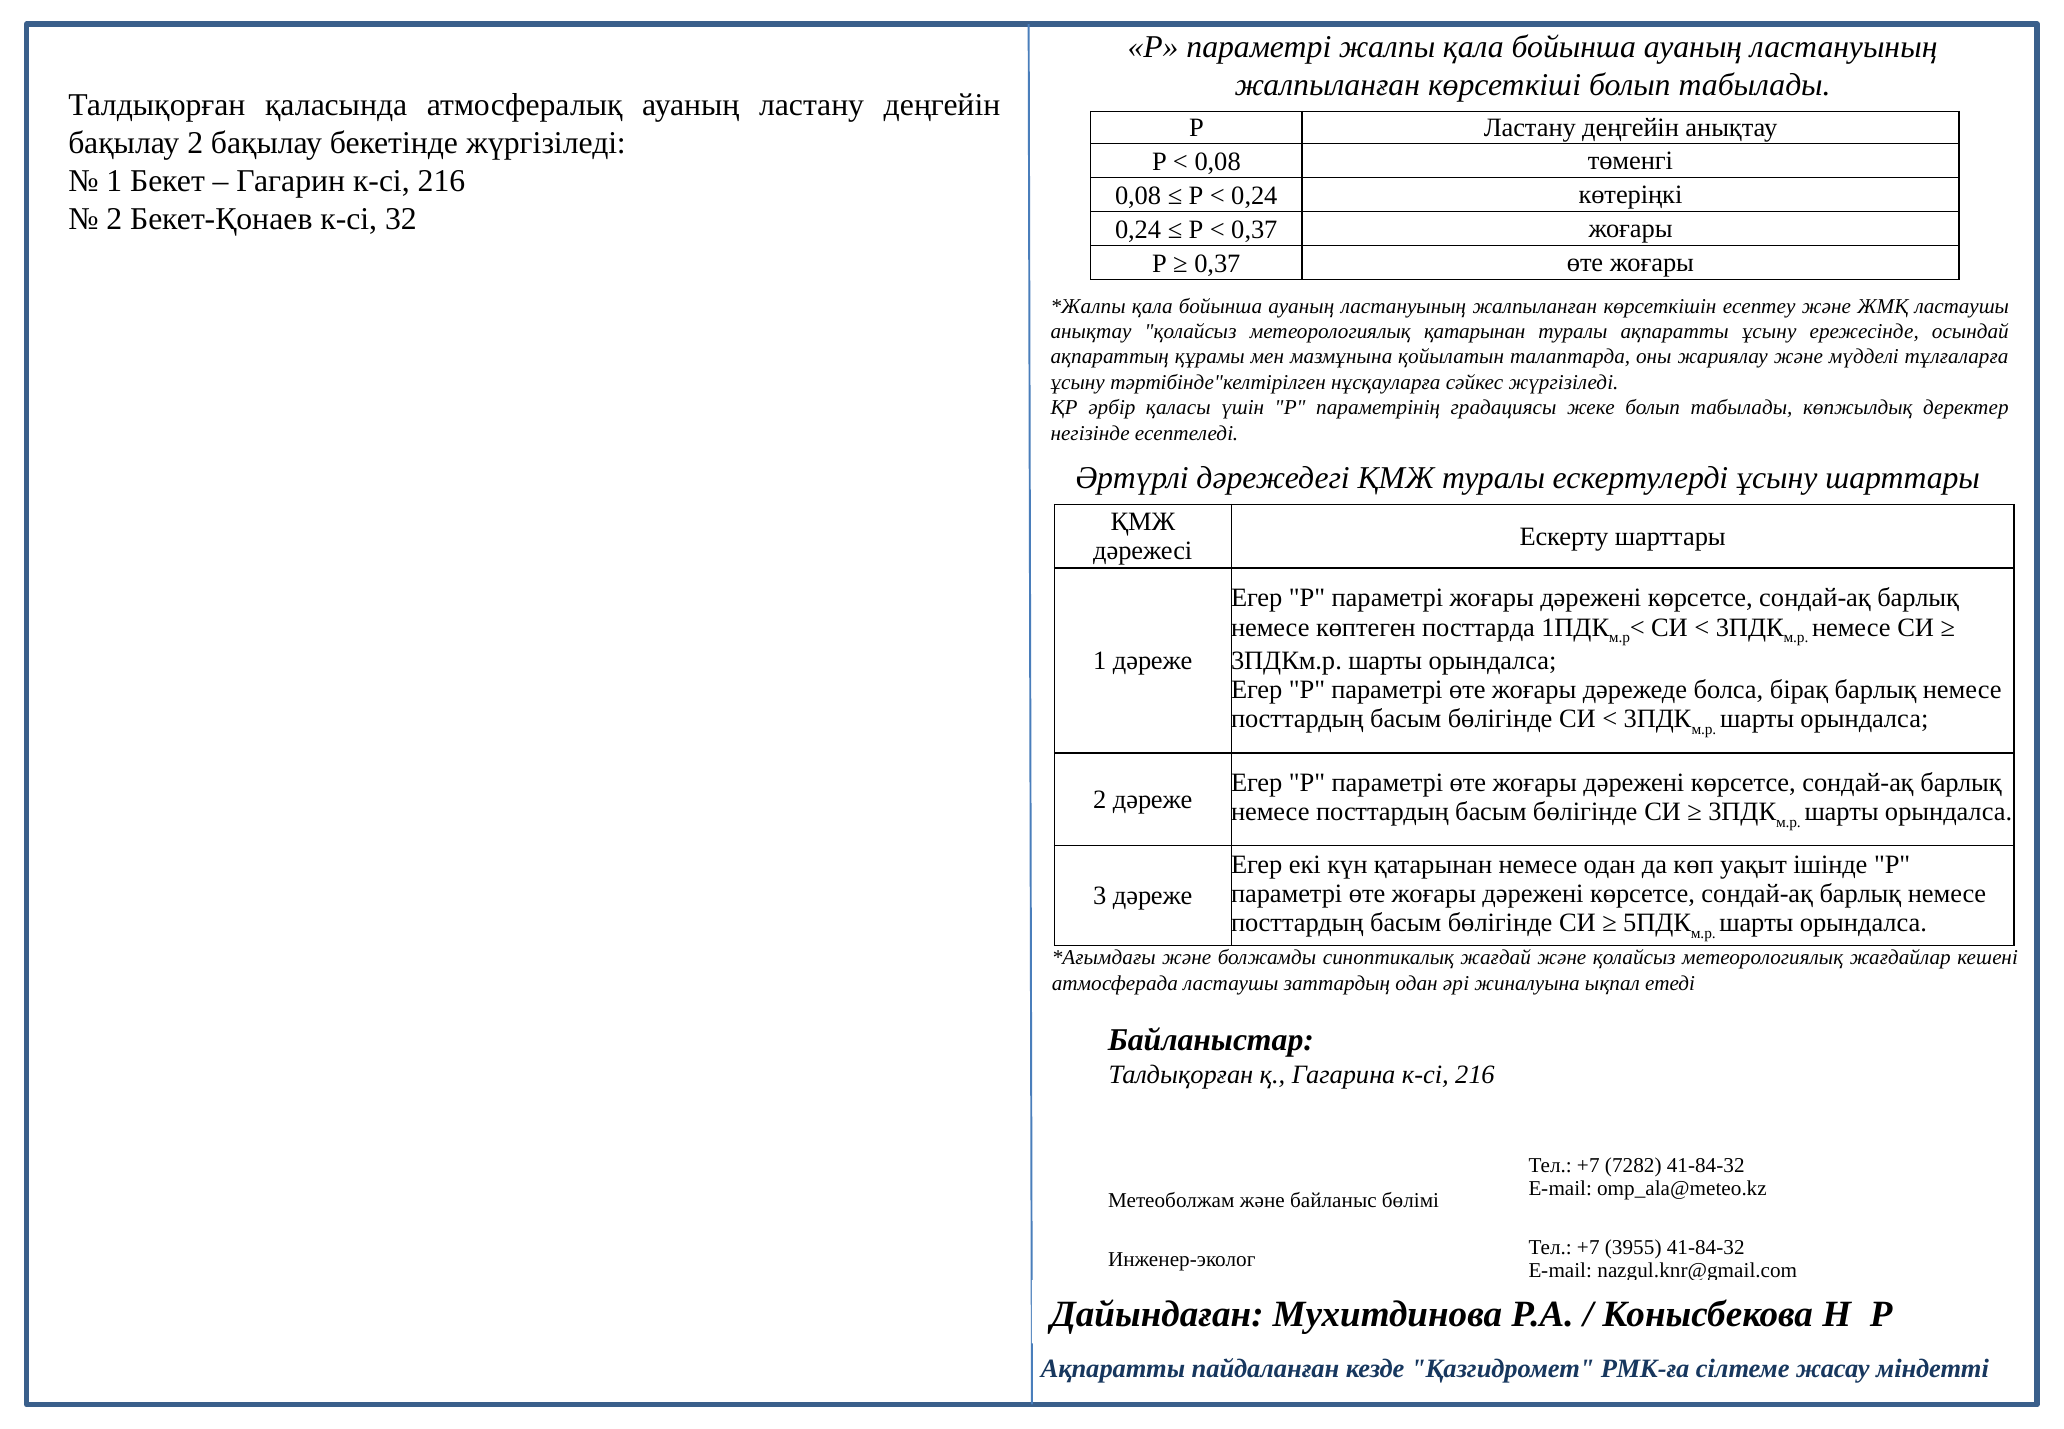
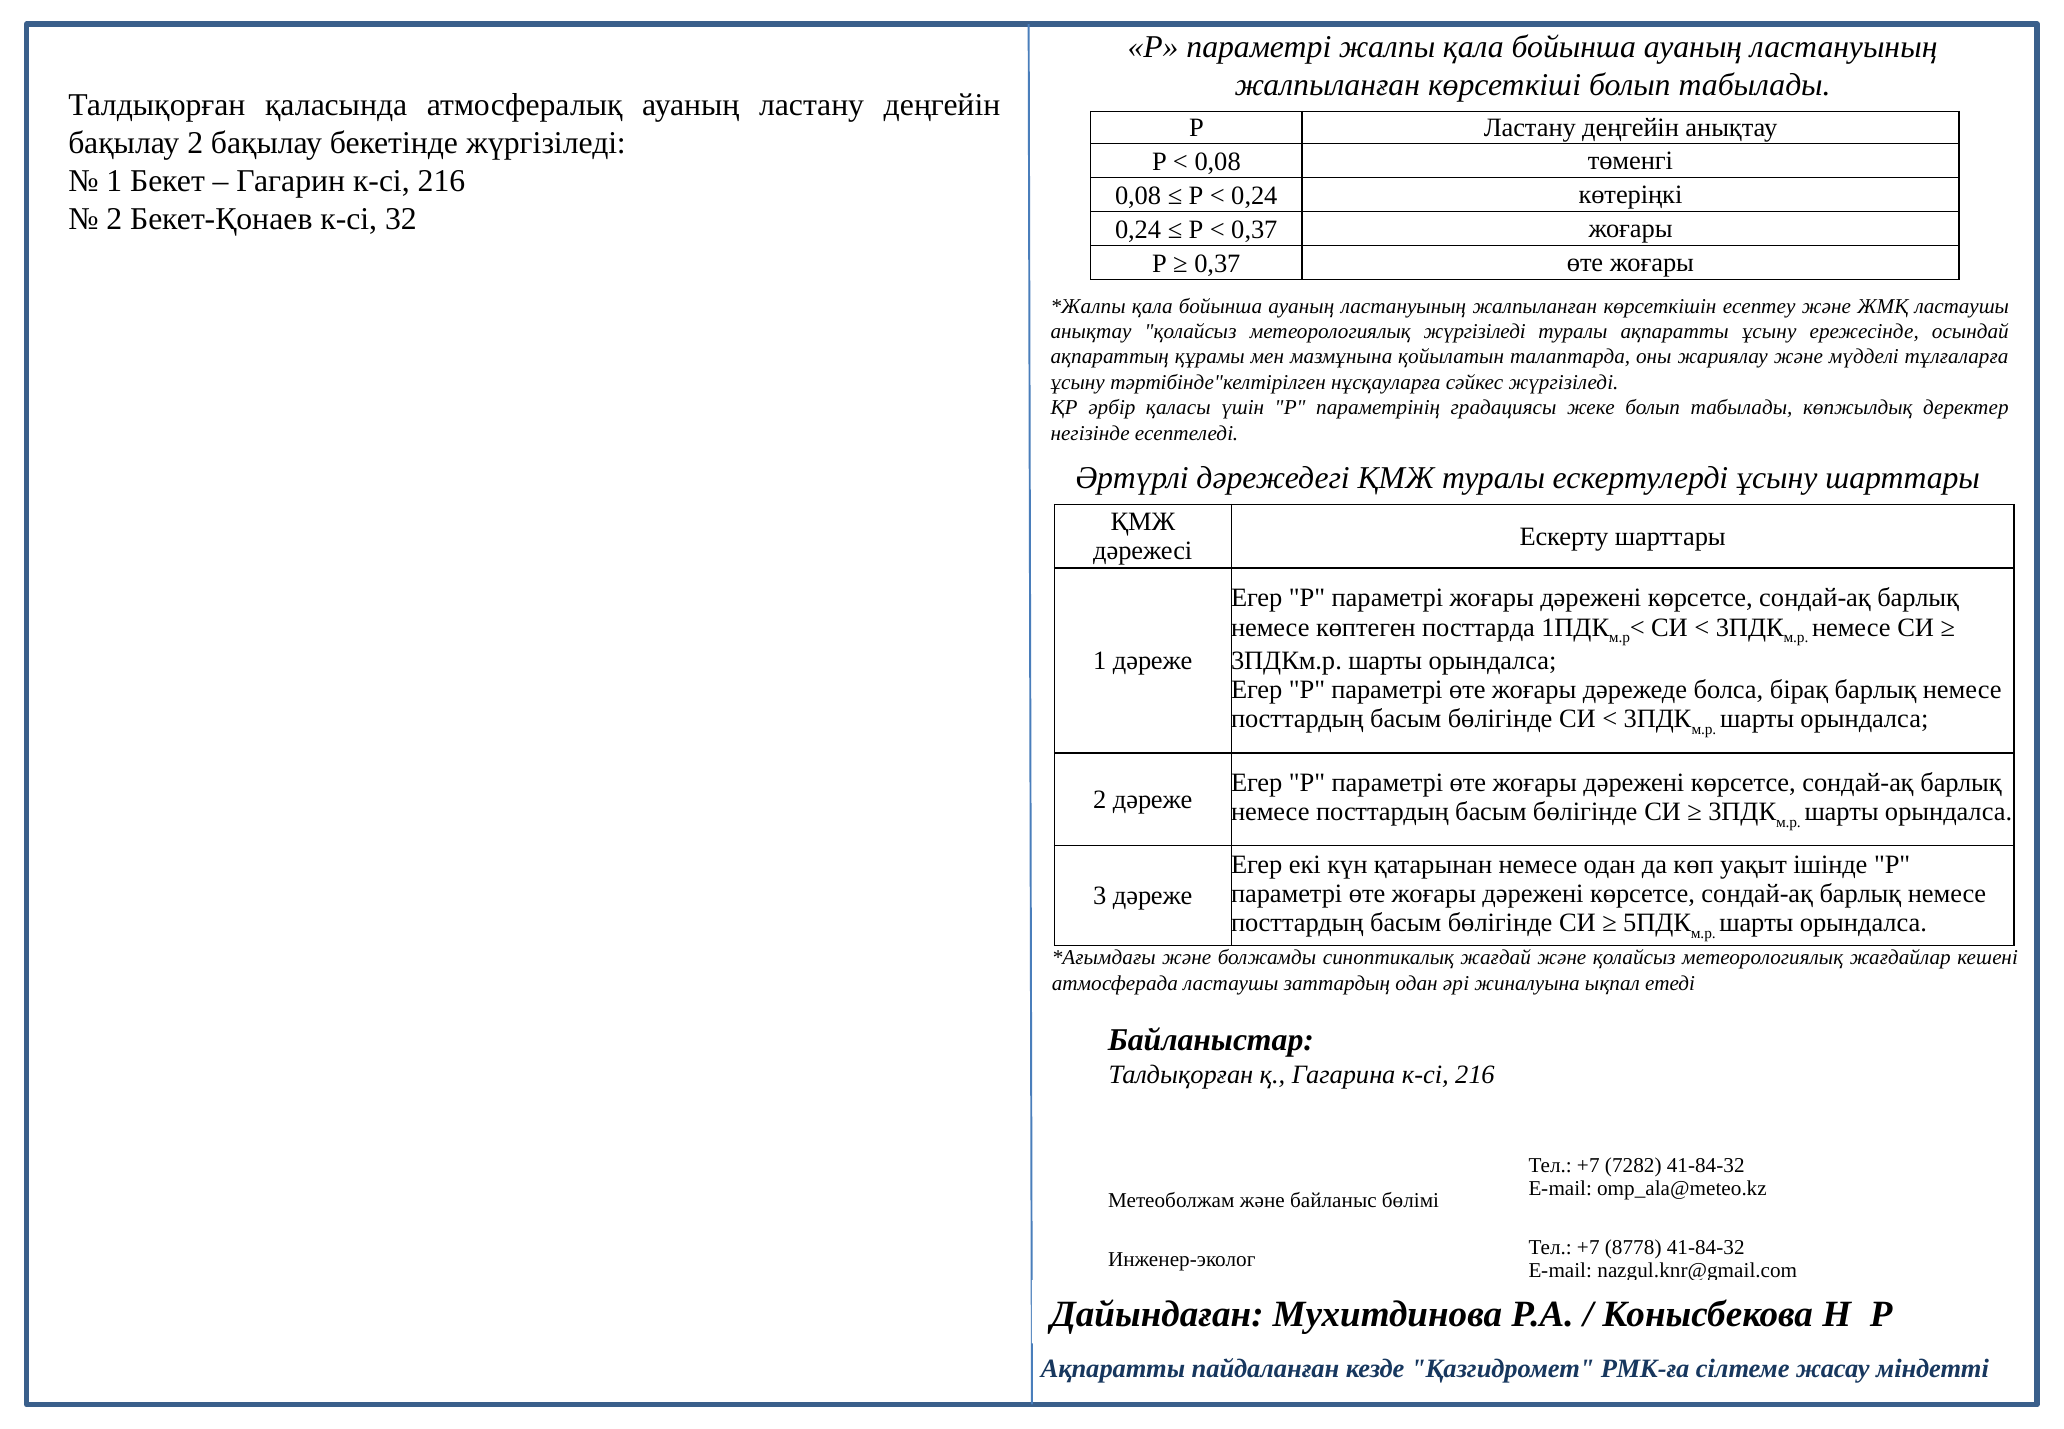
метеорологиялық қатарынан: қатарынан -> жүргізіледі (1475, 332)
3955: 3955 -> 8778 (1633, 1247)
